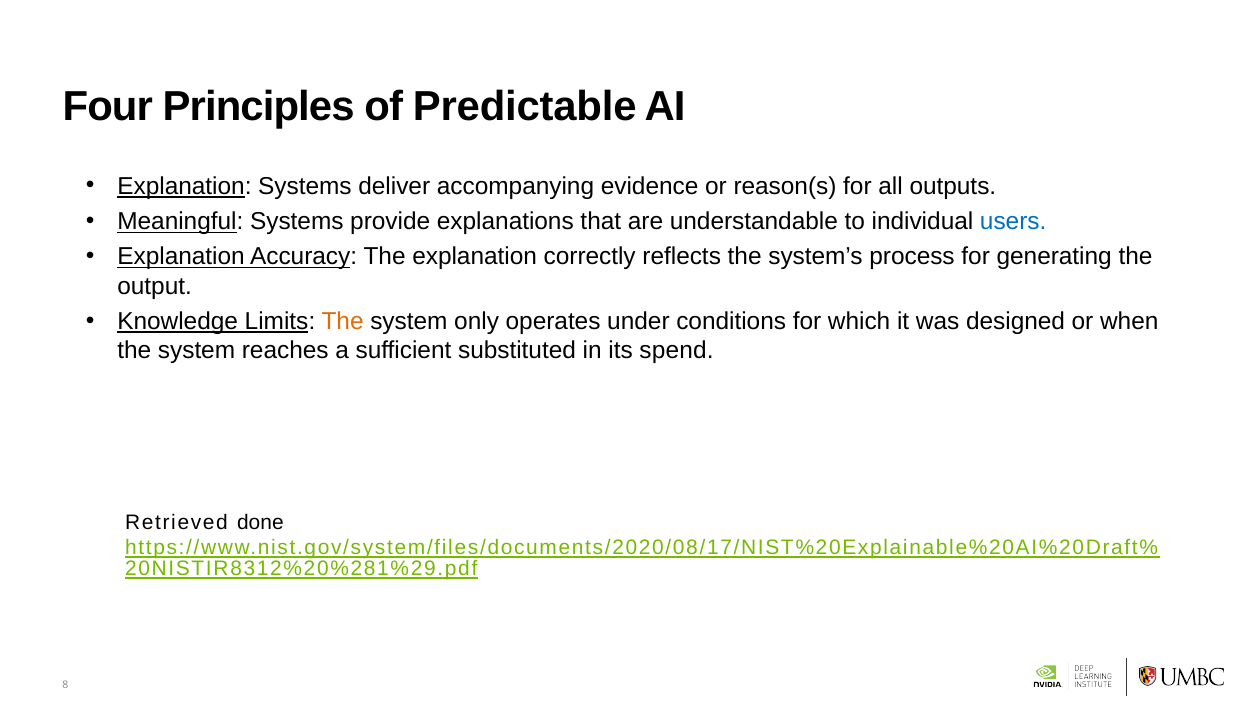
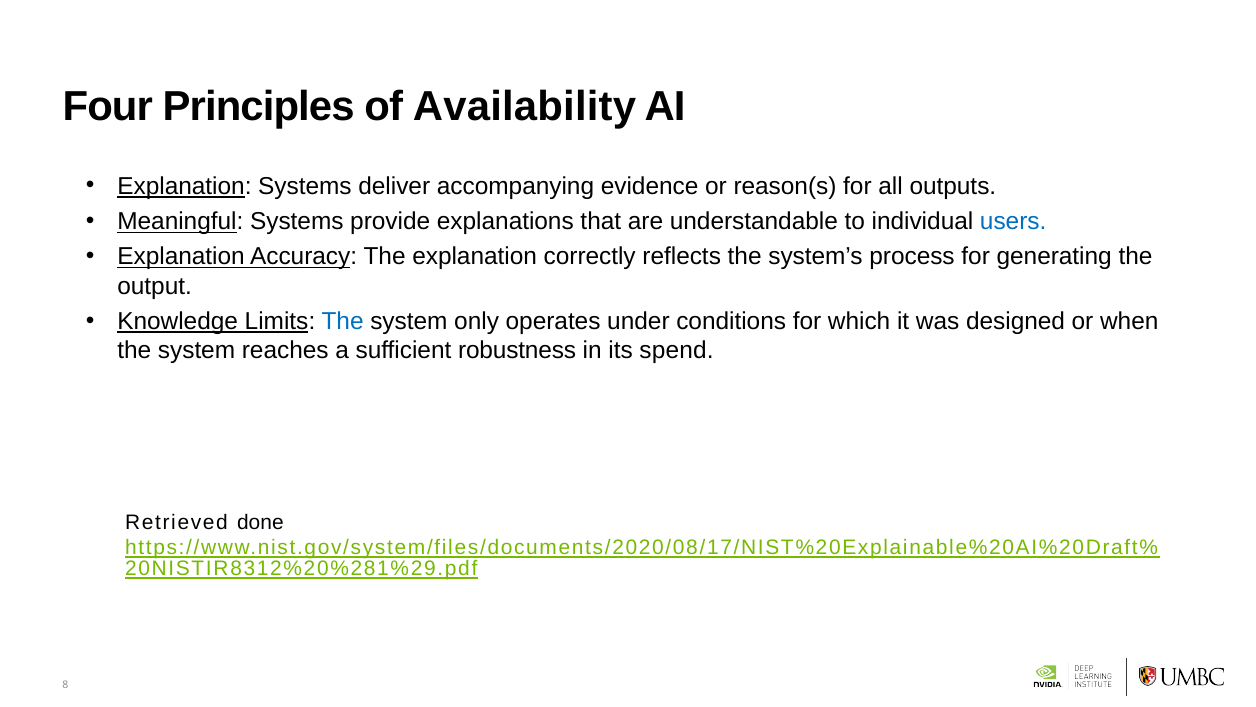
Predictable: Predictable -> Availability (524, 107)
The colour: orange -> blue (343, 321)
substituted: substituted -> robustness (517, 351)
